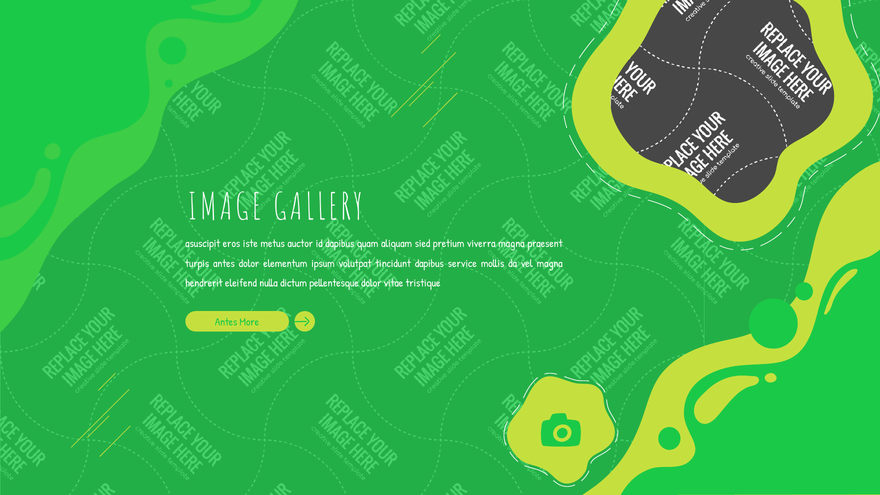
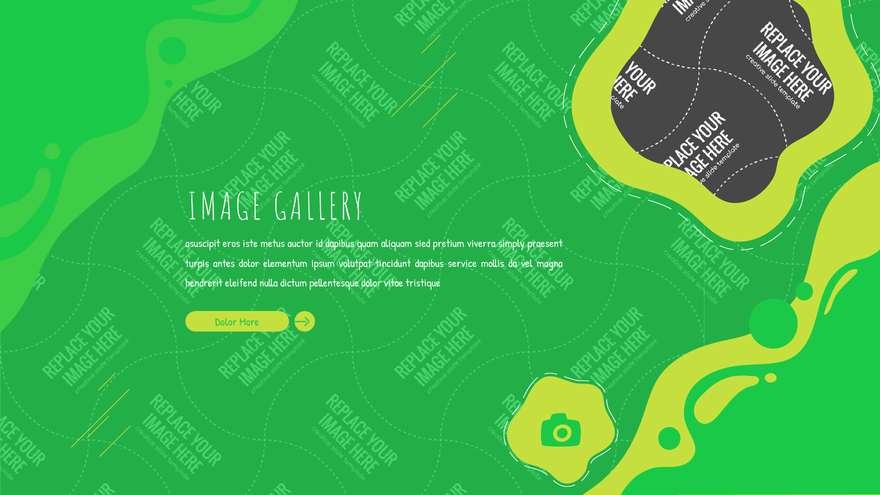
viverra magna: magna -> simply (512, 244)
Antes: Antes -> Dolor (226, 322)
